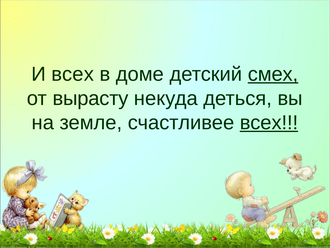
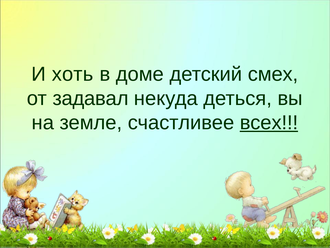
И всех: всех -> хоть (73, 74)
смех underline: present -> none (273, 74)
вырасту: вырасту -> задавал (91, 98)
